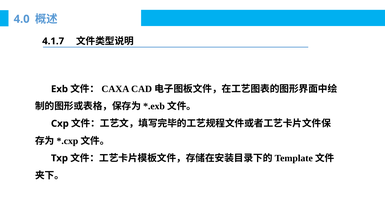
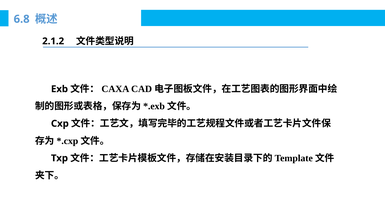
4.0: 4.0 -> 6.8 (22, 19)
4.1.7: 4.1.7 -> 2.1.2 (53, 41)
